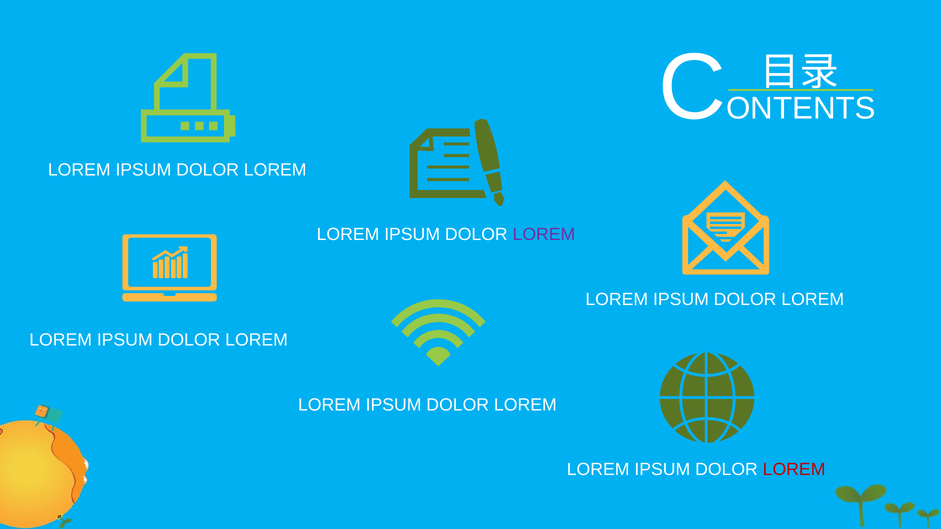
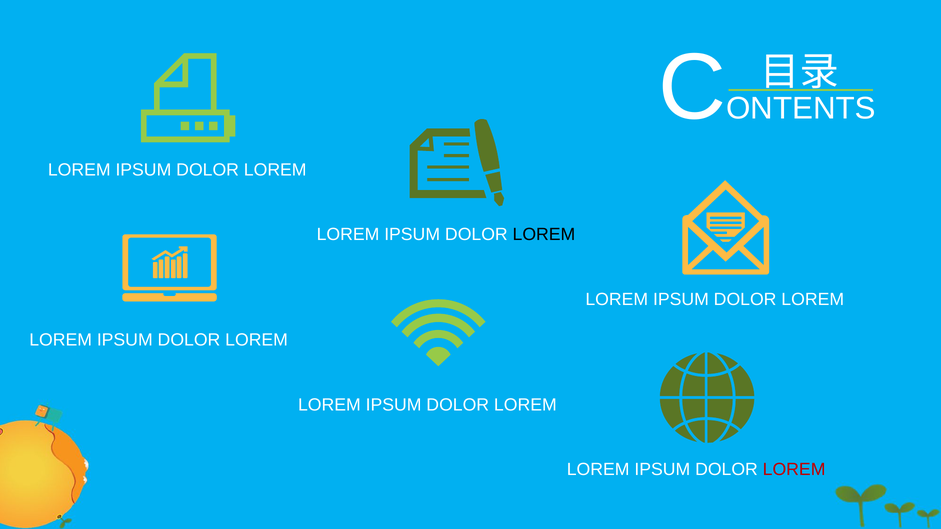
LOREM colour: purple -> black (544, 235)
